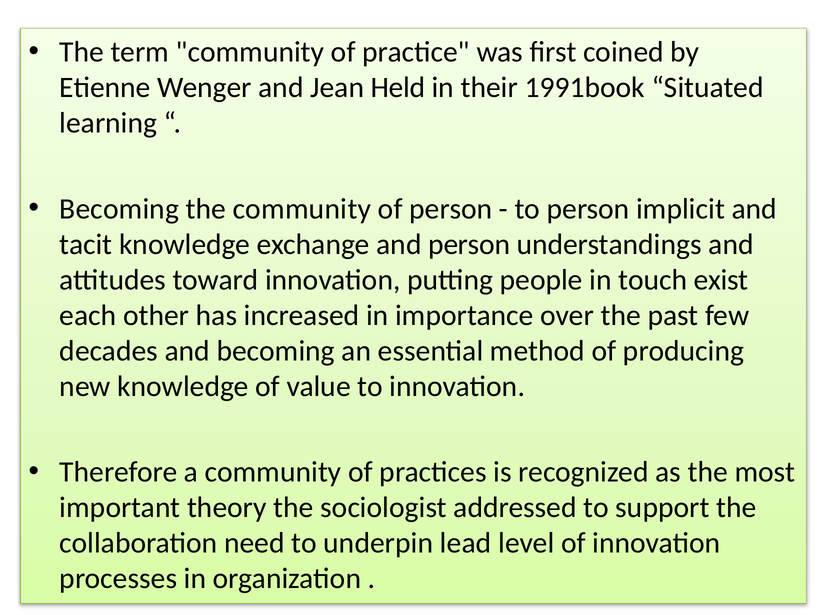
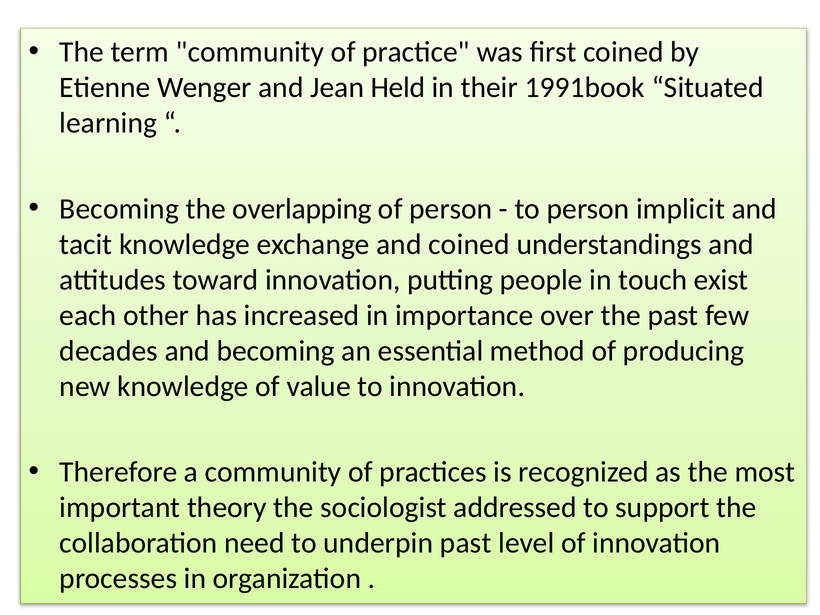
the community: community -> overlapping (302, 209)
and person: person -> coined (469, 244)
underpin lead: lead -> past (466, 543)
